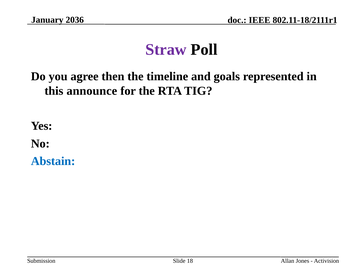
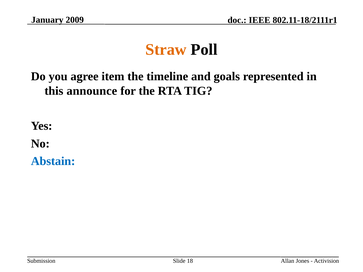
2036: 2036 -> 2009 (75, 20)
Straw colour: purple -> orange (166, 49)
then: then -> item (113, 76)
